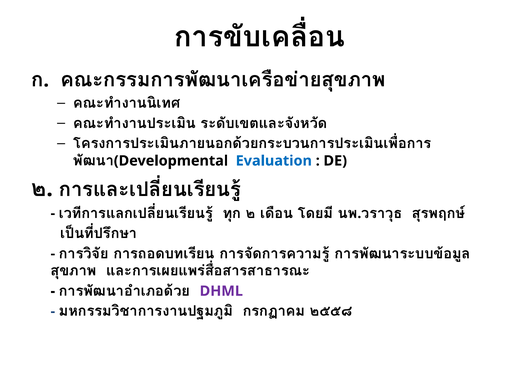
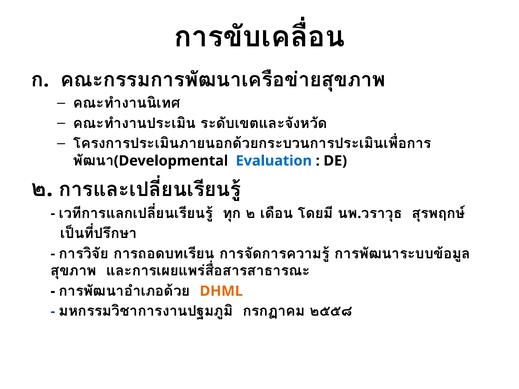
DHML colour: purple -> orange (221, 291)
